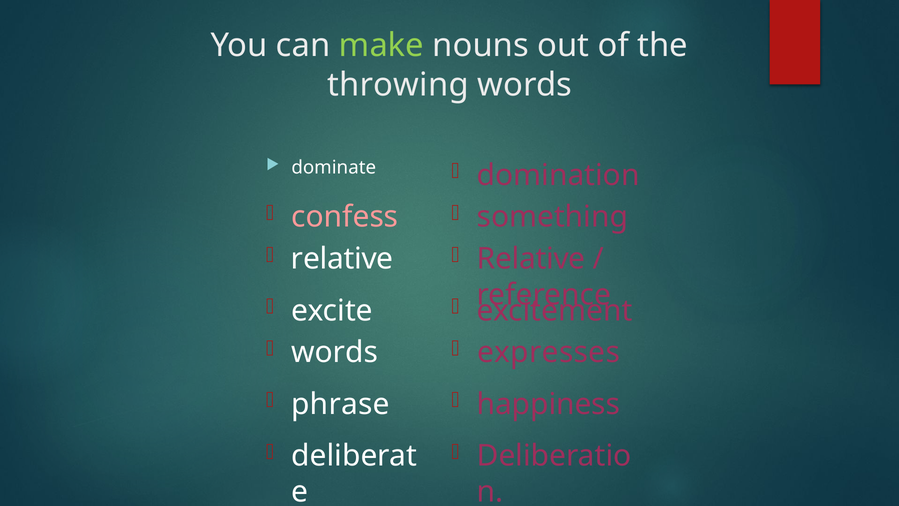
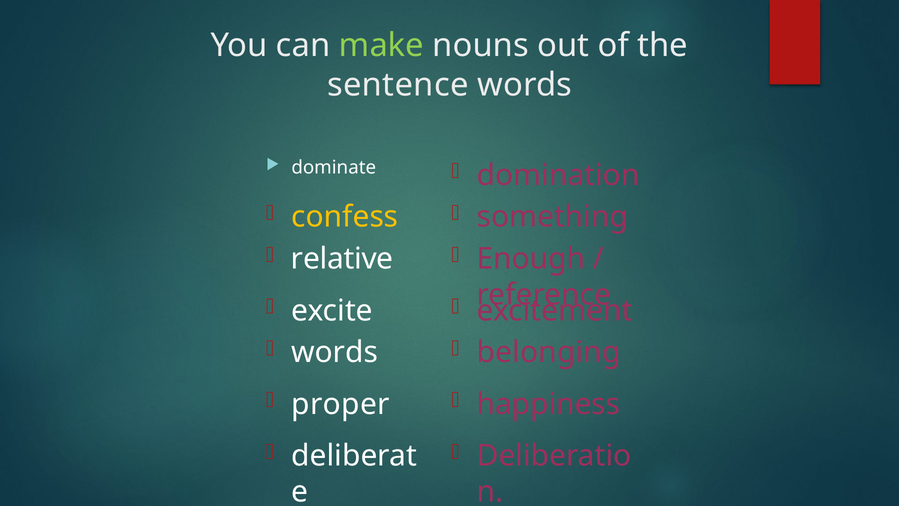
throwing: throwing -> sentence (398, 85)
confess colour: pink -> yellow (345, 217)
Relative: Relative -> Enough (531, 259)
expresses: expresses -> belonging (549, 352)
phrase: phrase -> proper (341, 404)
